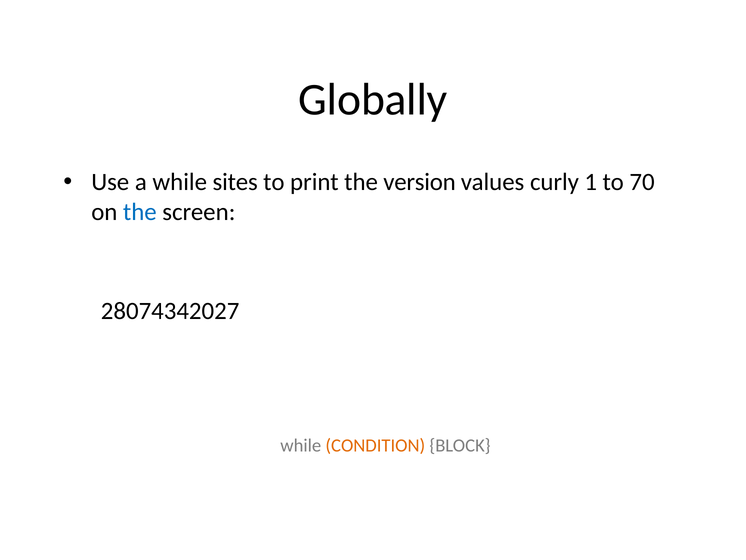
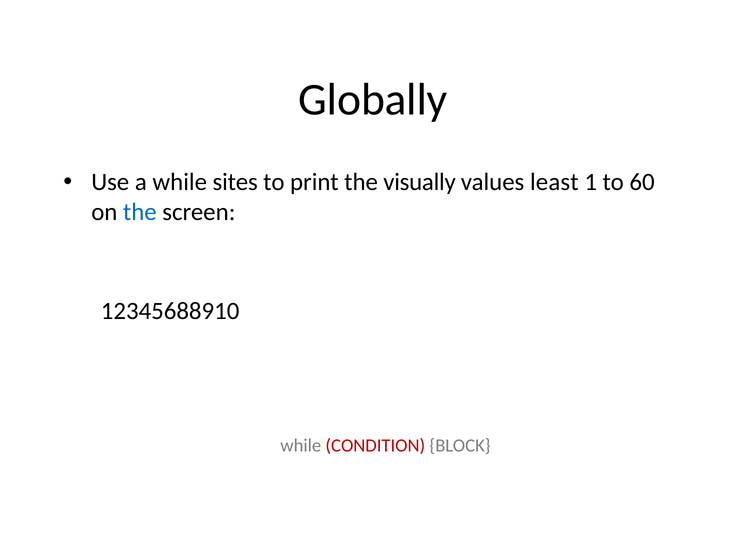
version: version -> visually (420, 182)
curly: curly -> least (554, 182)
70: 70 -> 60 (642, 182)
28074342027: 28074342027 -> 12345688910 (170, 311)
CONDITION colour: orange -> red (375, 445)
